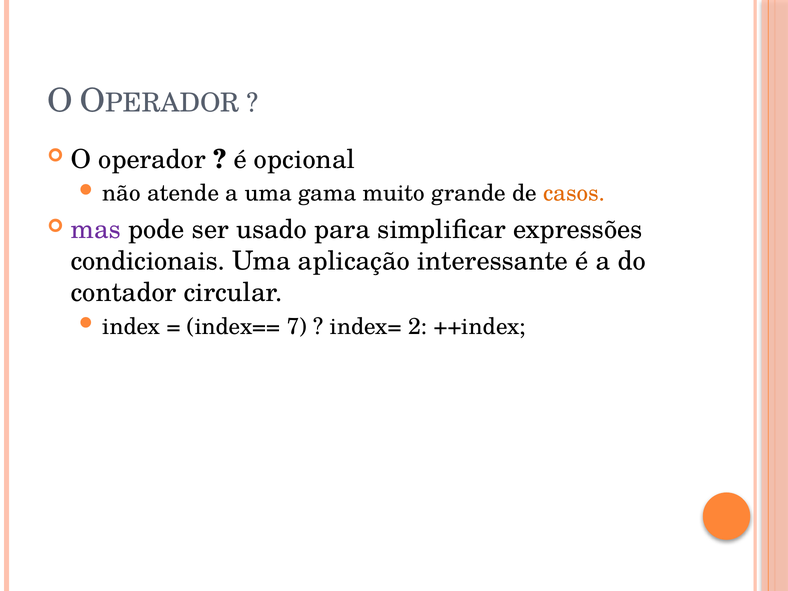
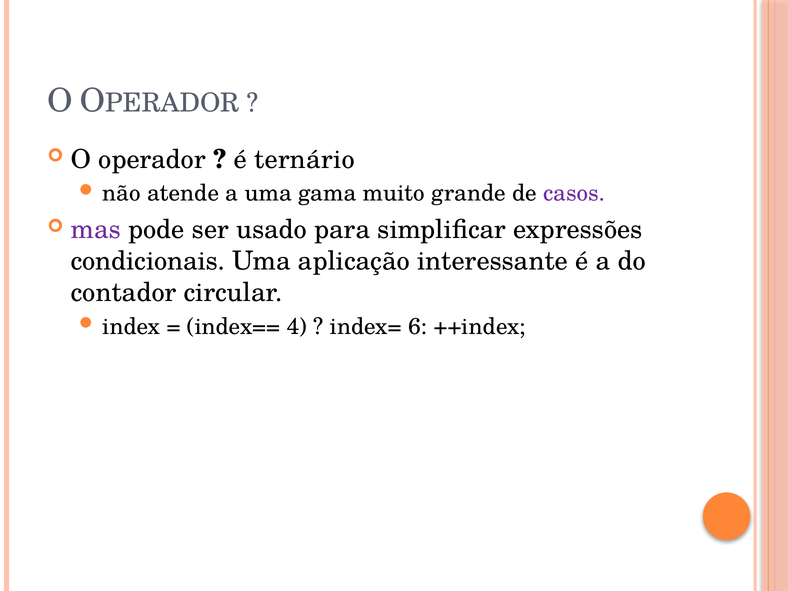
opcional: opcional -> ternário (304, 159)
casos colour: orange -> purple (574, 193)
7: 7 -> 4 (297, 327)
2: 2 -> 6 (418, 327)
